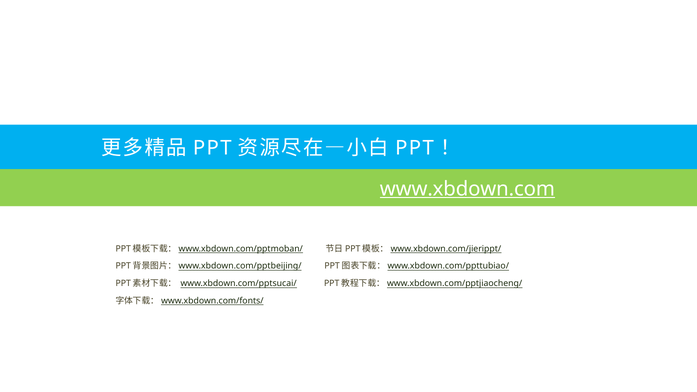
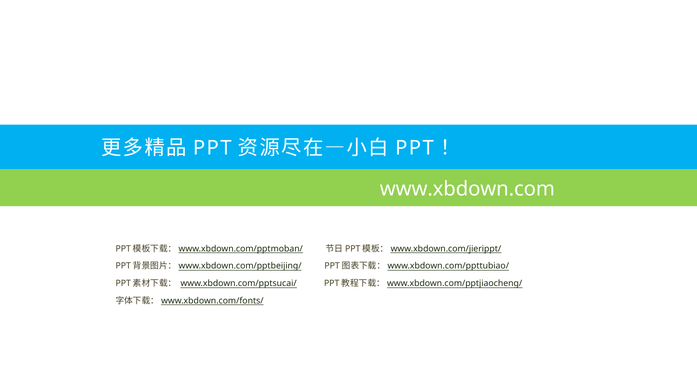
www.xbdown.com underline: present -> none (467, 189)
